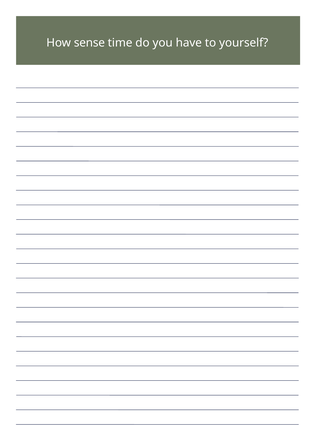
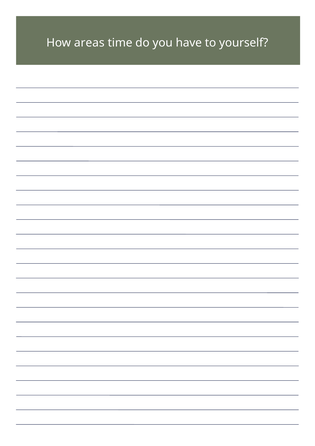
sense: sense -> areas (89, 43)
